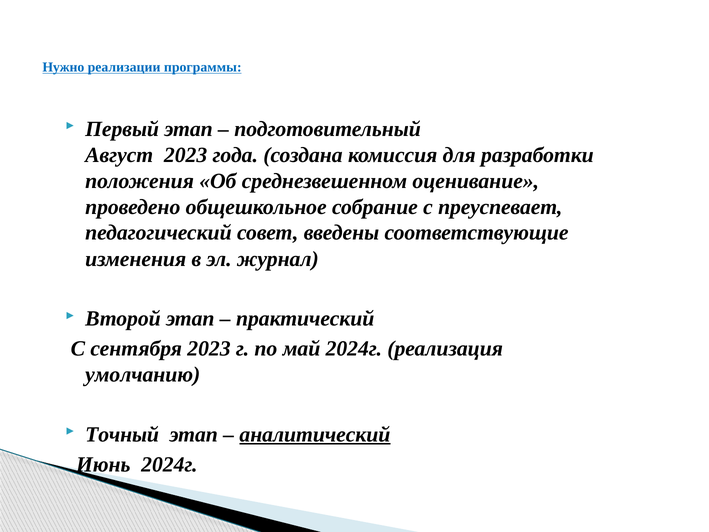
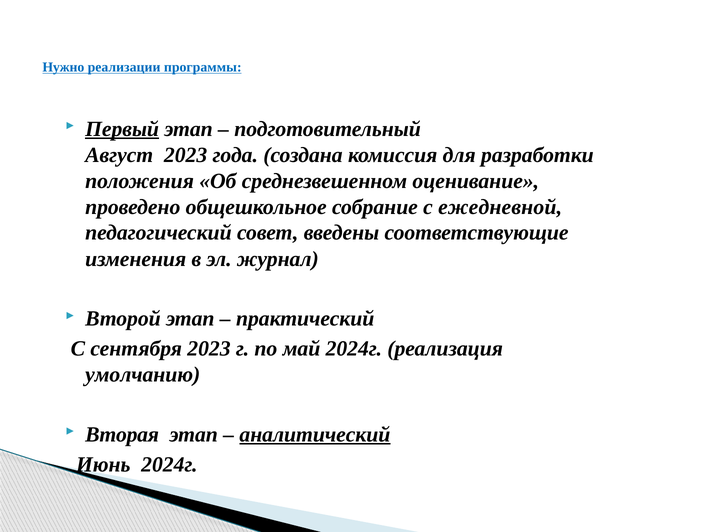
Первый underline: none -> present (122, 129)
преуспевает: преуспевает -> ежедневной (500, 207)
Точный: Точный -> Вторая (122, 434)
